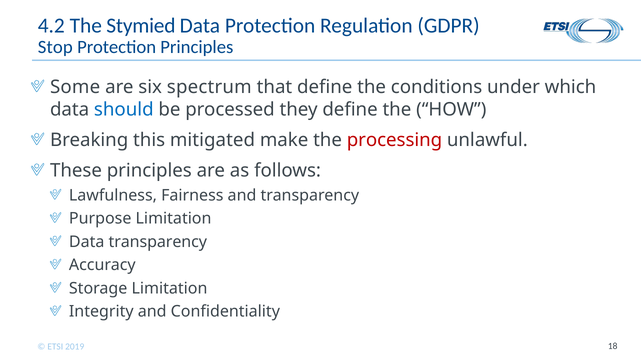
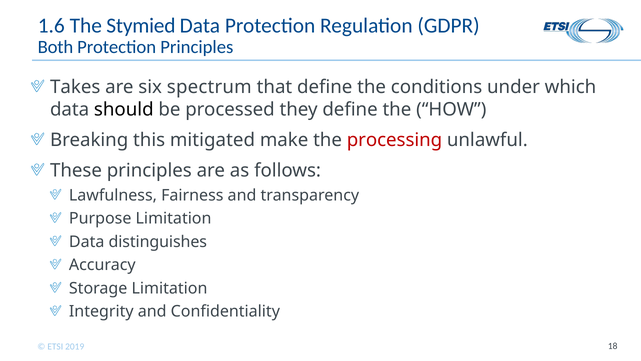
4.2: 4.2 -> 1.6 (51, 26)
Stop: Stop -> Both (55, 47)
Some: Some -> Takes (75, 87)
should colour: blue -> black (124, 110)
Data transparency: transparency -> distinguishes (158, 242)
